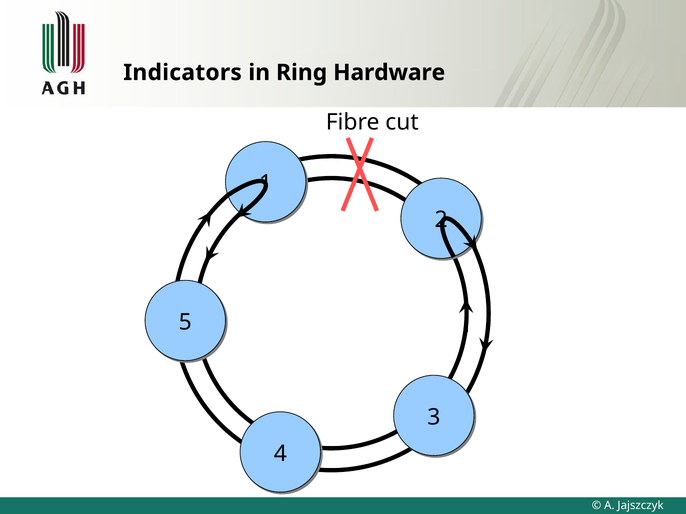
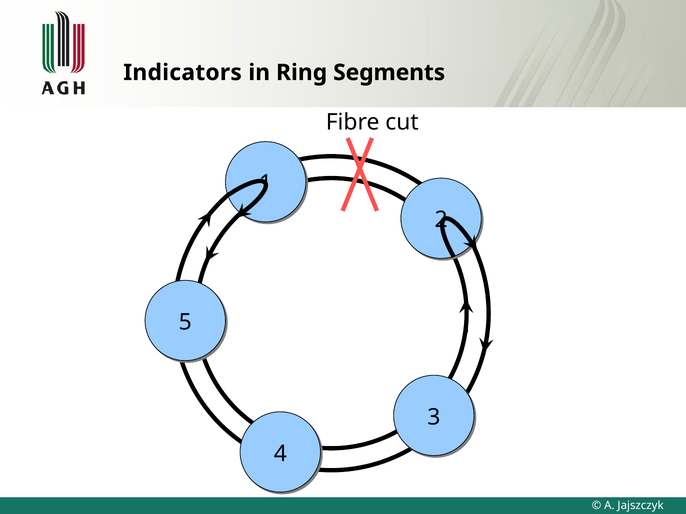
Hardware: Hardware -> Segments (389, 73)
